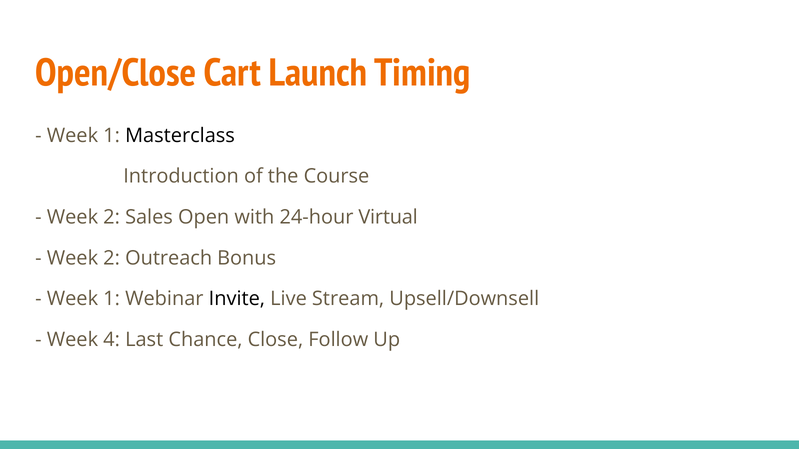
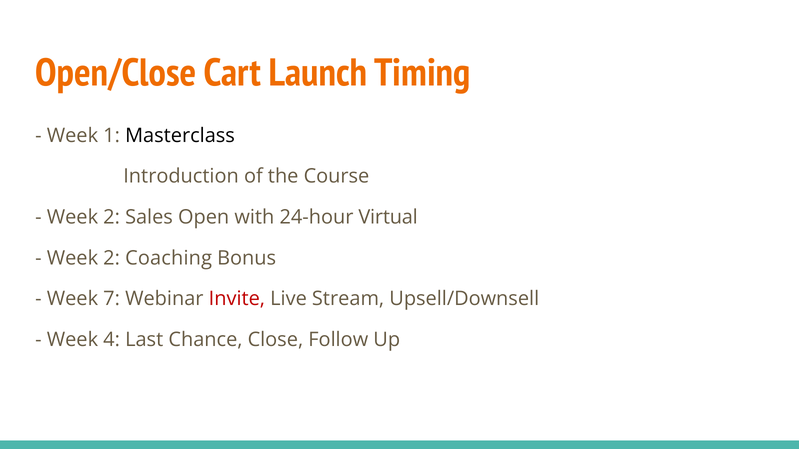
Outreach: Outreach -> Coaching (169, 258)
1: 1 -> 7 (112, 299)
Invite colour: black -> red (237, 299)
